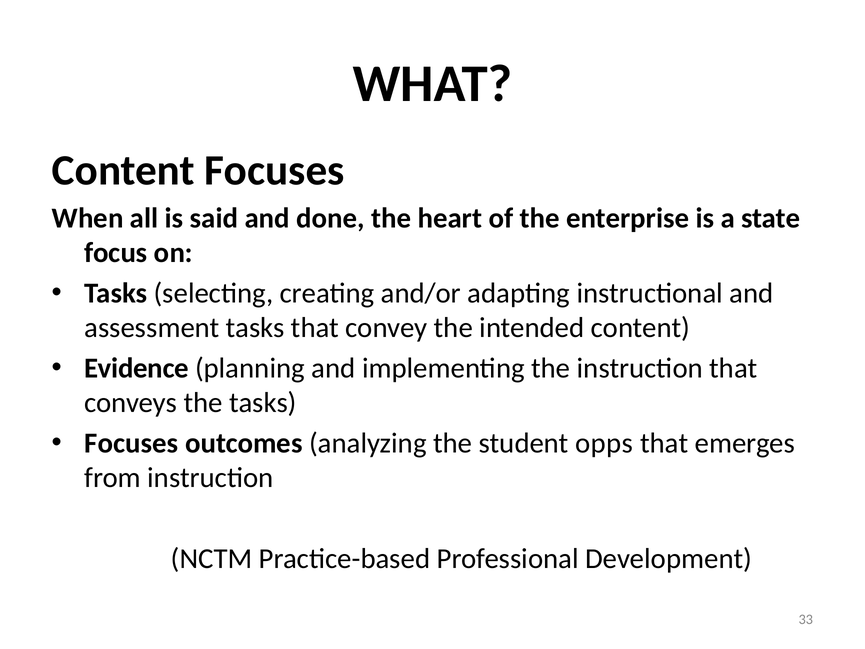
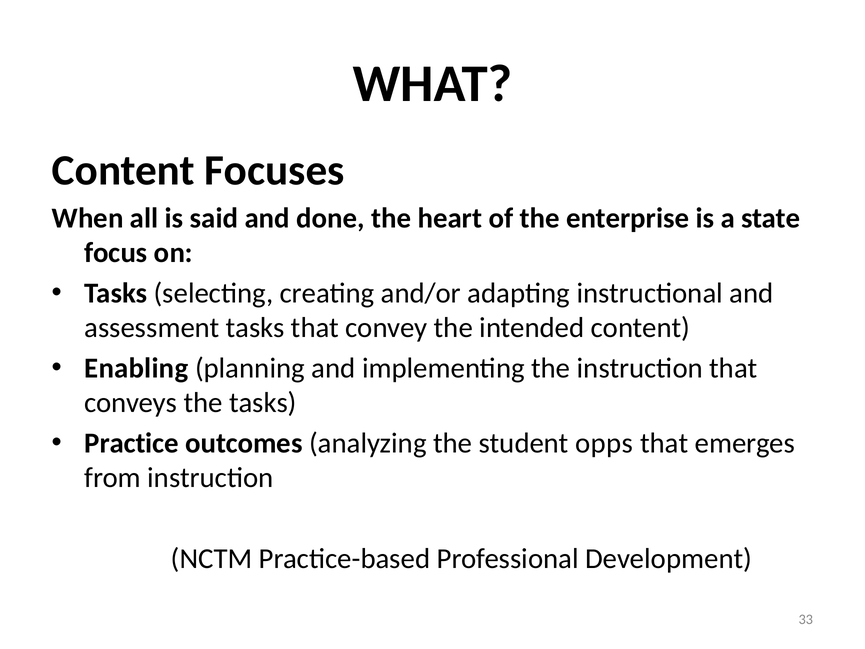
Evidence: Evidence -> Enabling (136, 368)
Focuses: Focuses -> Practice (132, 443)
